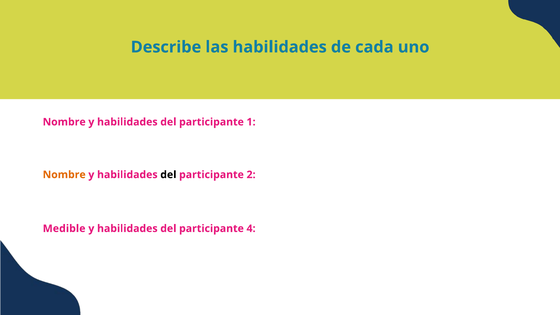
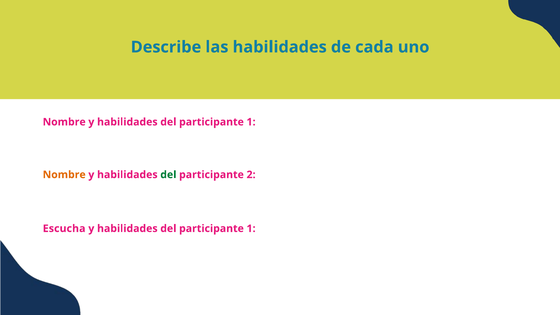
del colour: black -> green (168, 175)
Medible: Medible -> Escucha (64, 229)
4: 4 -> 1 (251, 229)
